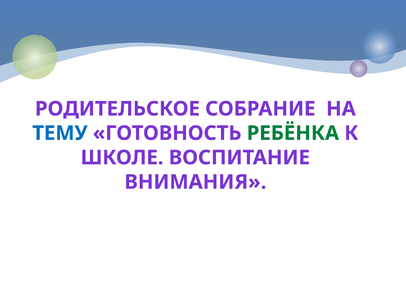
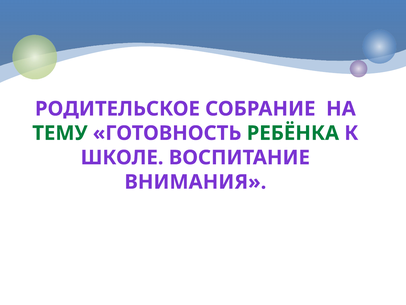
ТЕМУ colour: blue -> green (60, 133)
